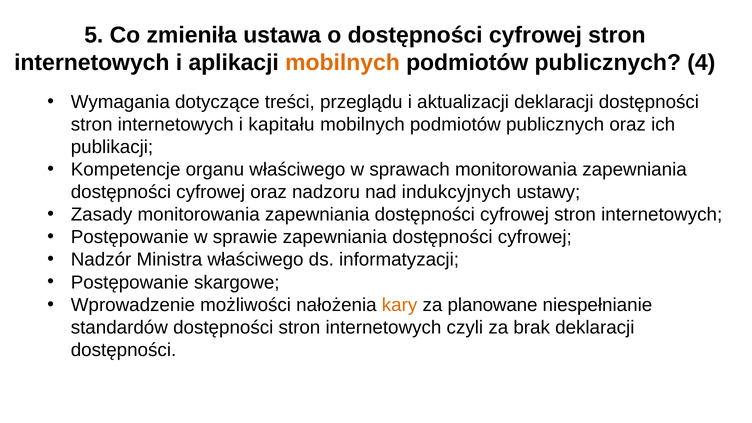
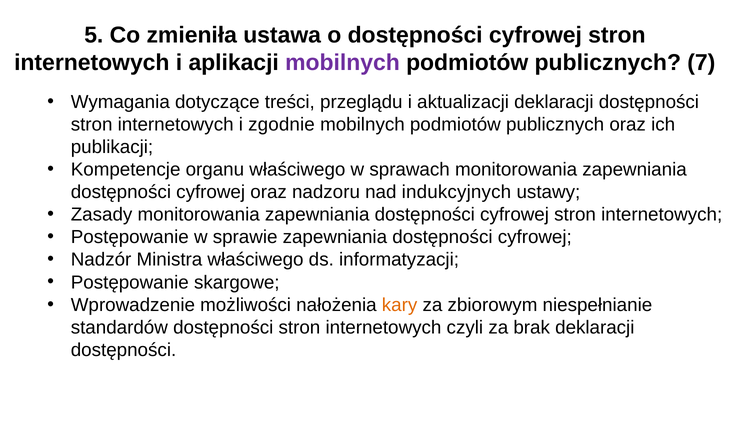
mobilnych colour: orange -> purple (343, 63)
4: 4 -> 7 (701, 63)
kapitału: kapitału -> zgodnie (281, 124)
planowane: planowane -> zbiorowym (492, 305)
